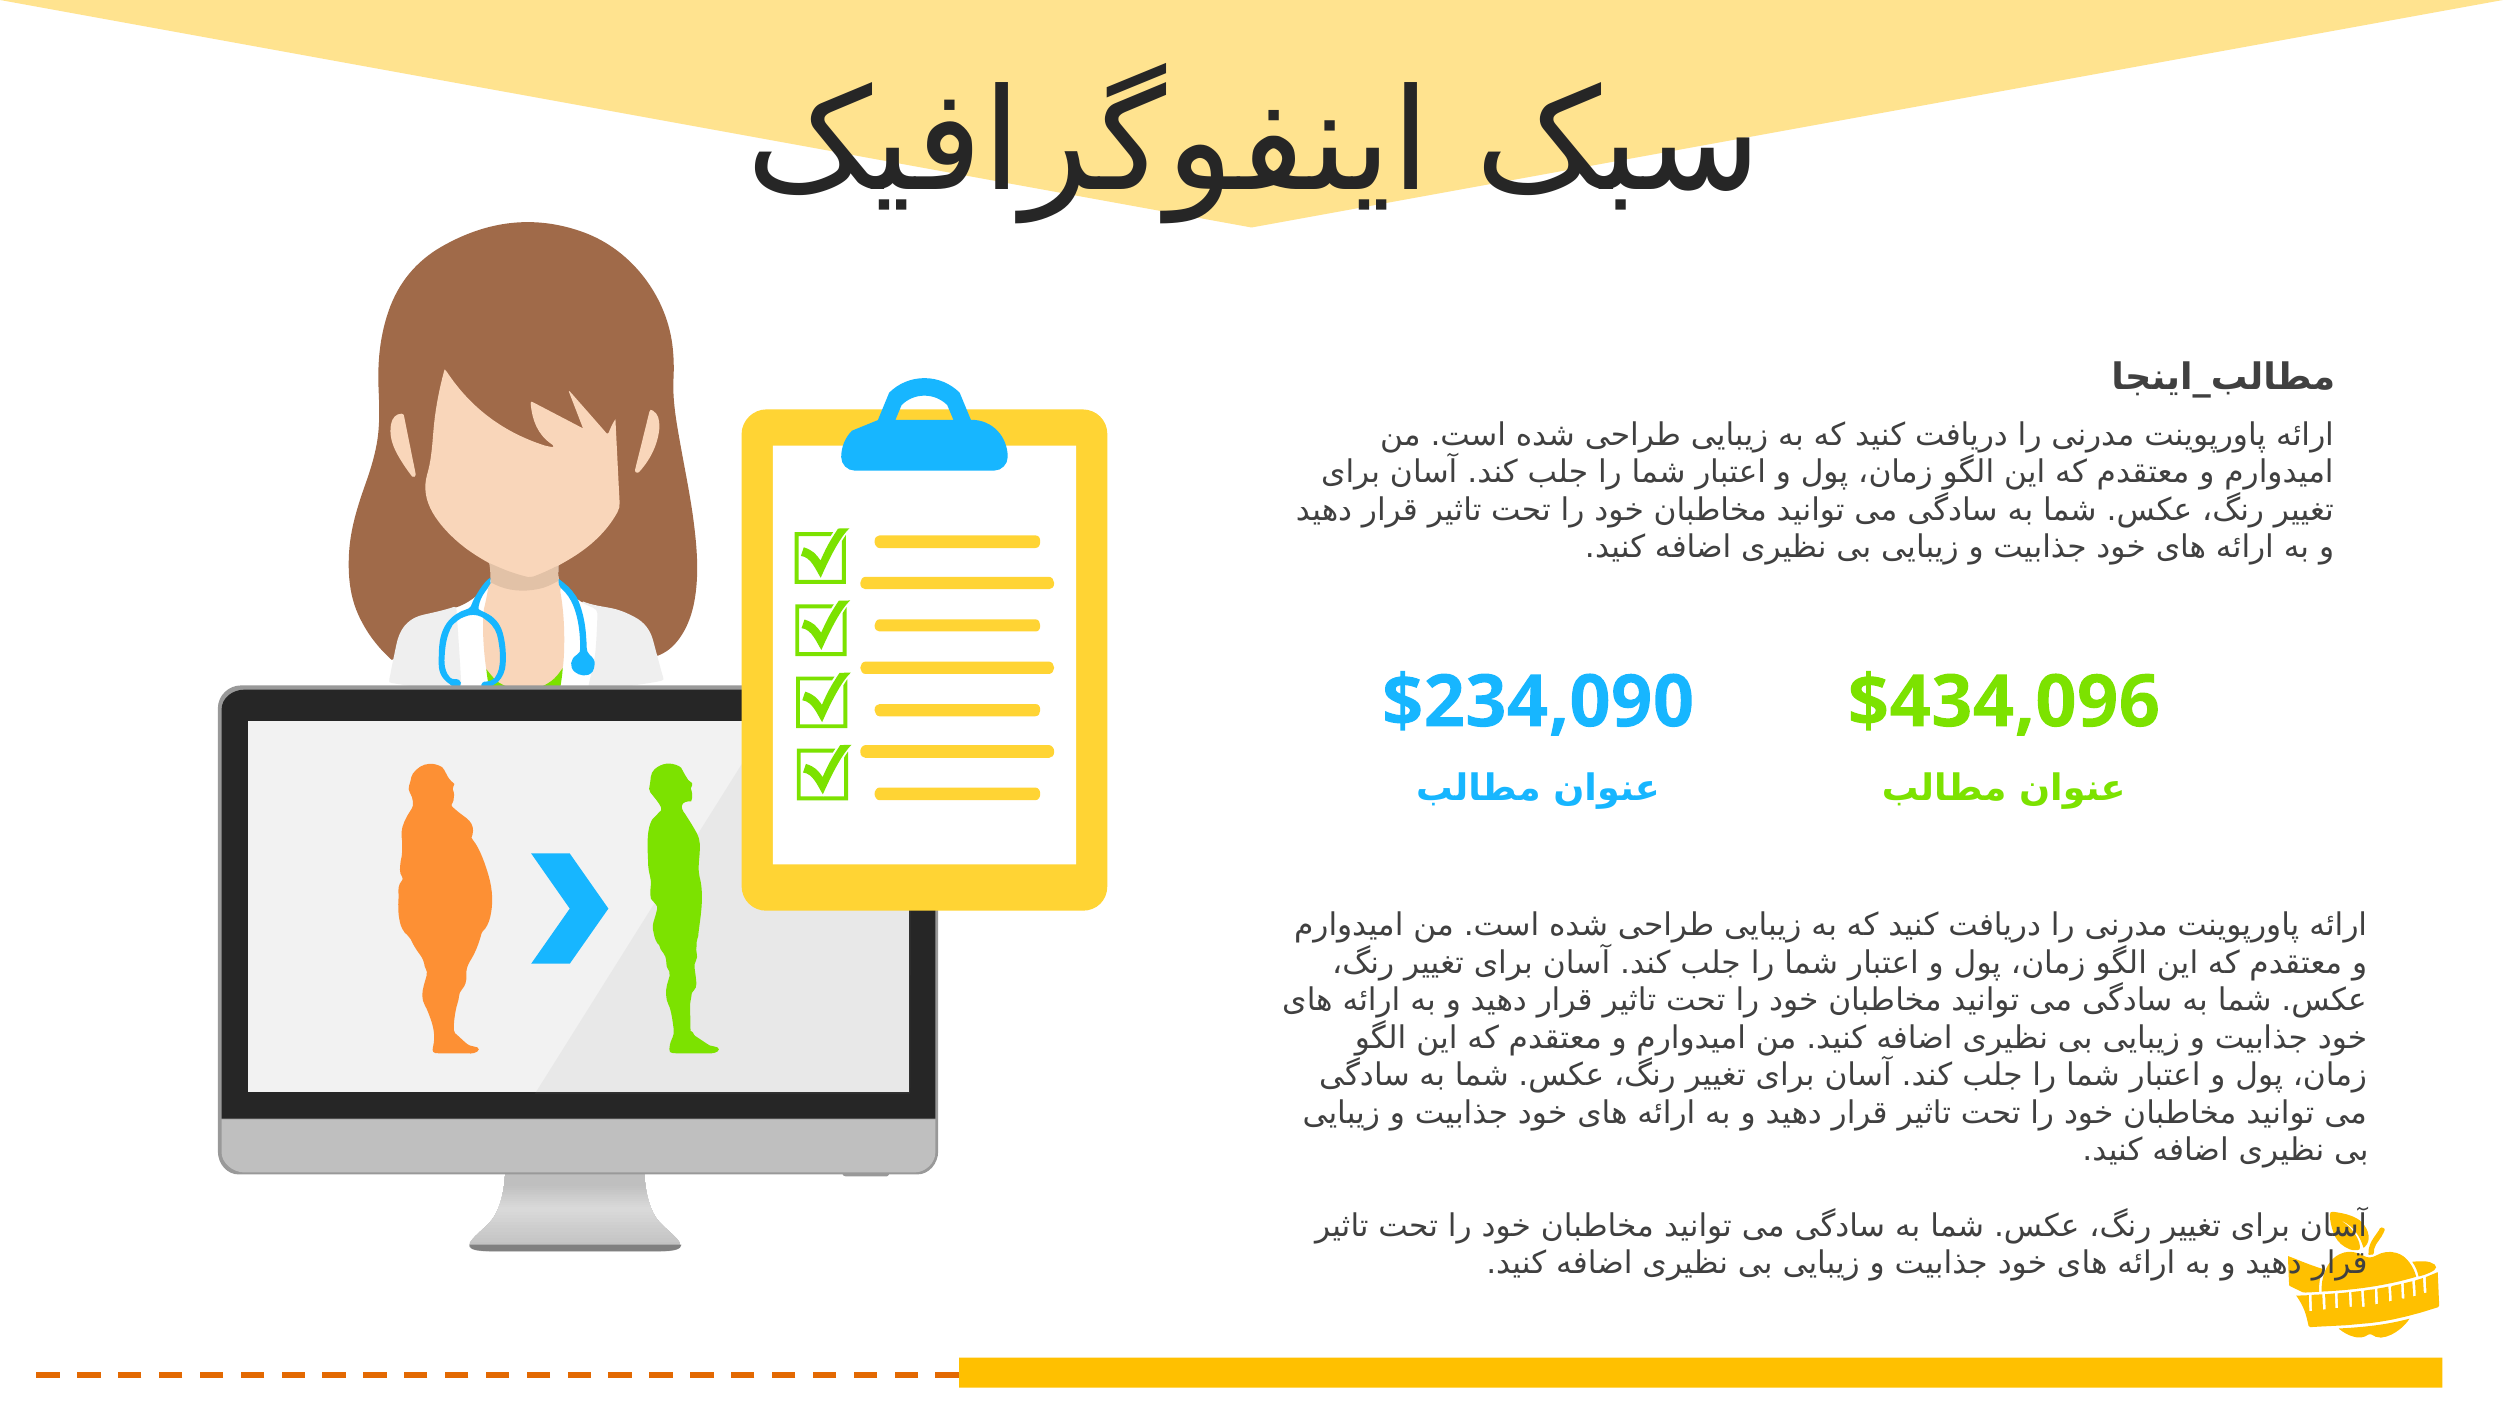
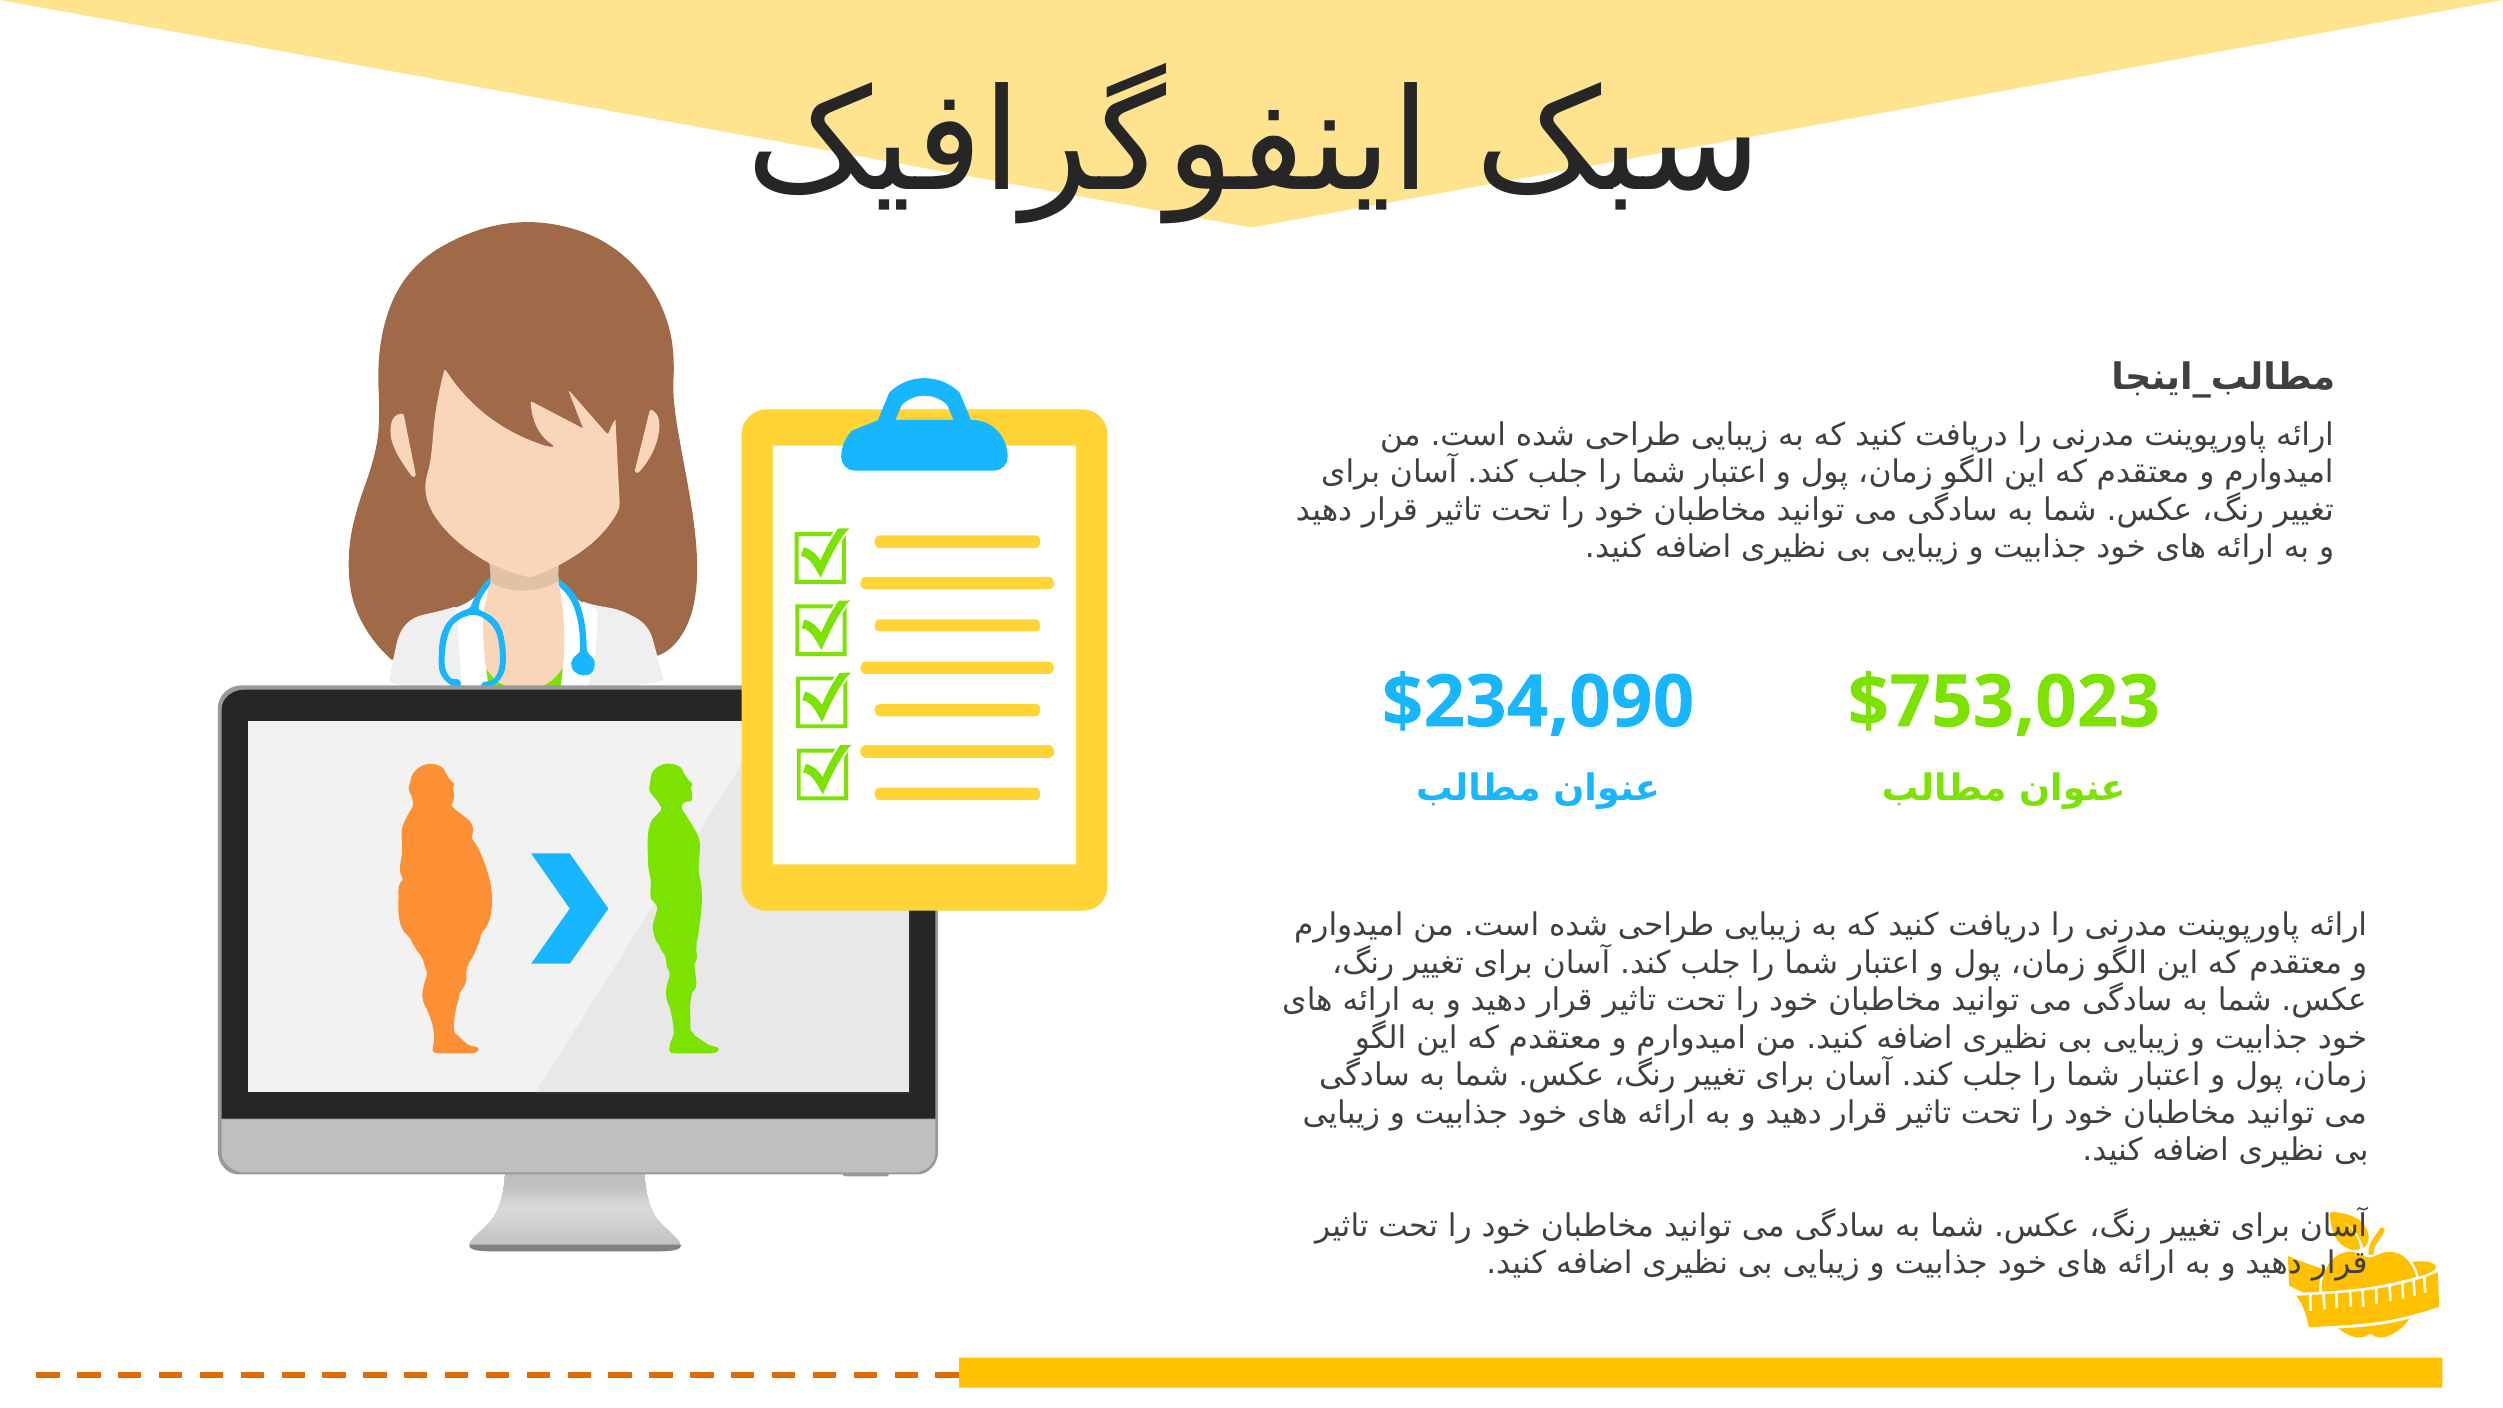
$434,096: $434,096 -> $753,023 (2004, 702)
